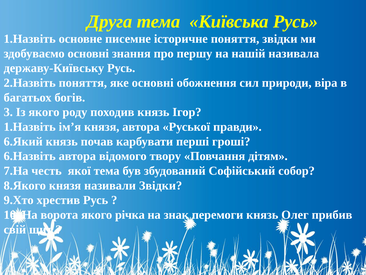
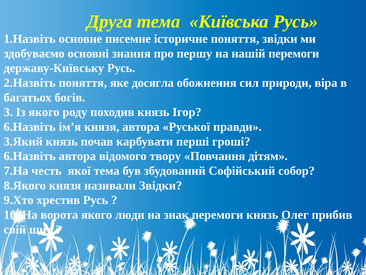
нашій називала: називала -> перемоги (294, 53)
яке основні: основні -> досягла (153, 83)
1.Назвіть: 1.Назвіть -> 6.Назвіть (30, 127)
6.Який: 6.Який -> 3.Який (23, 141)
річка: річка -> люди (130, 214)
